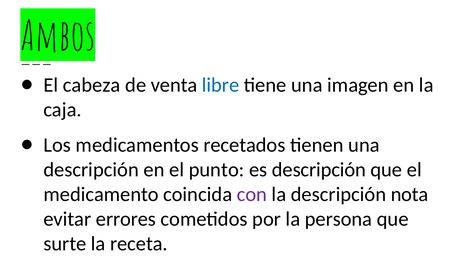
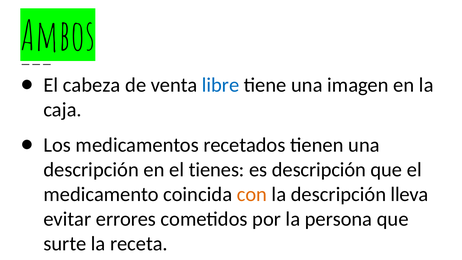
punto: punto -> tienes (217, 170)
con colour: purple -> orange (252, 194)
nota: nota -> lleva (410, 194)
